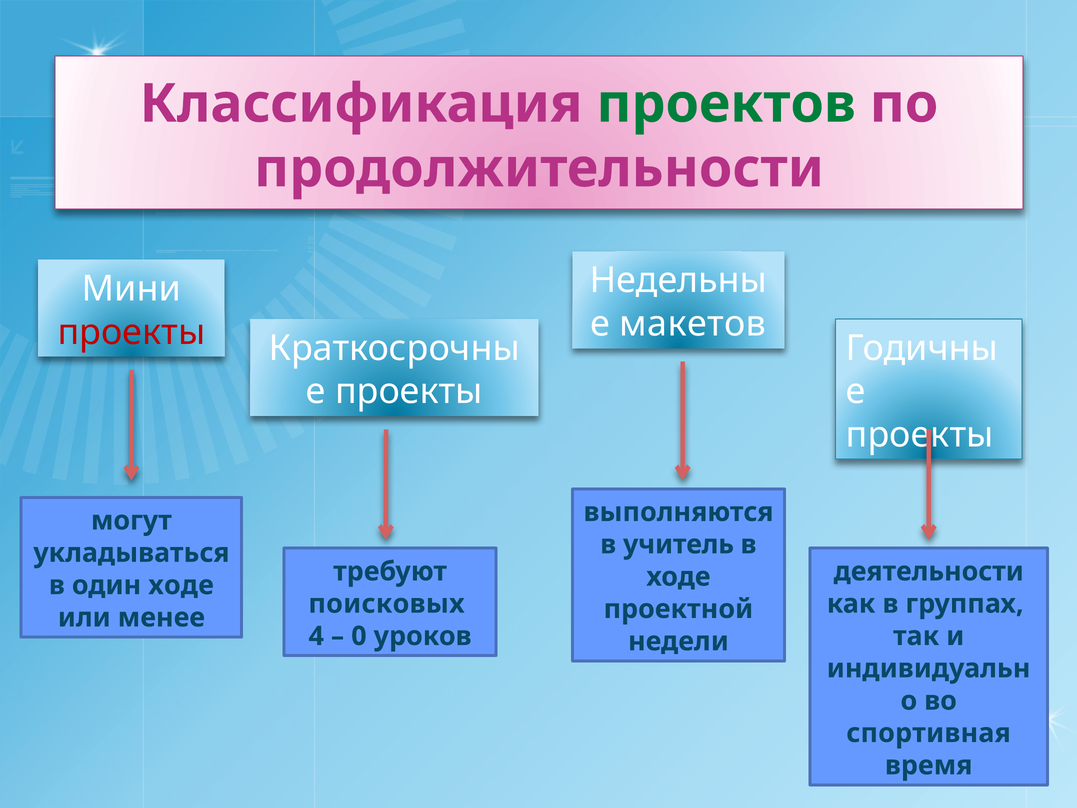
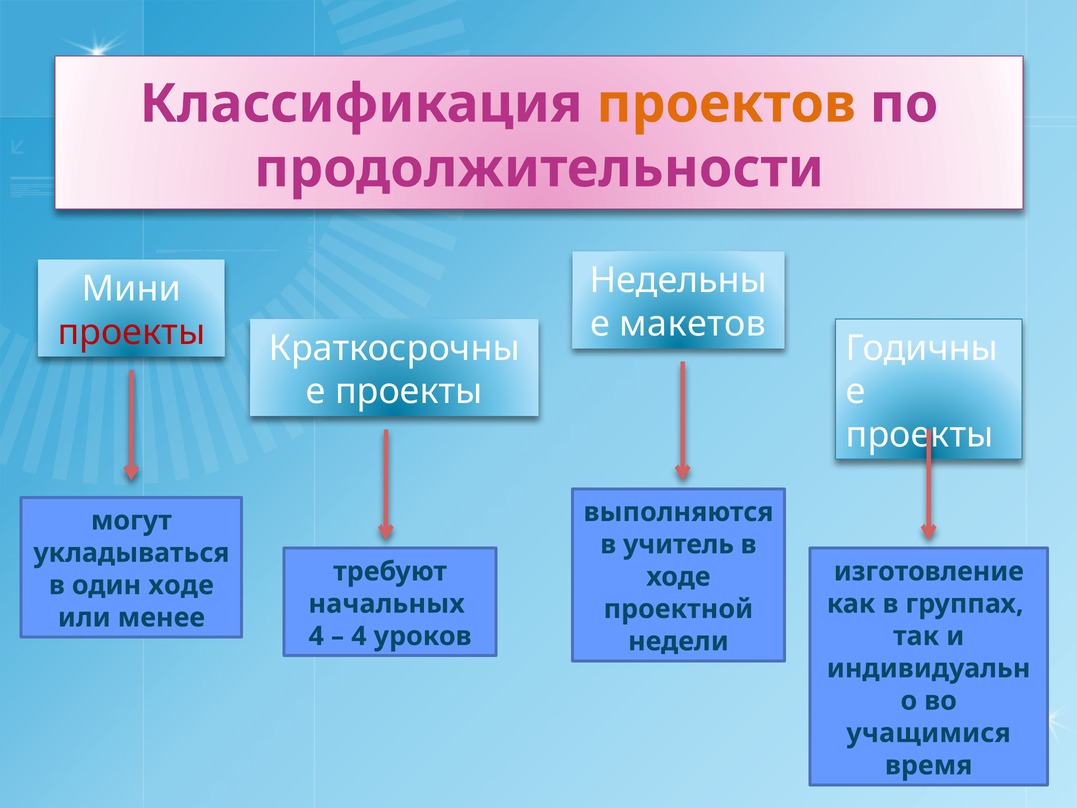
проектов colour: green -> orange (726, 104)
деятельности: деятельности -> изготовление (929, 571)
поисковых: поисковых -> начальных (387, 604)
0: 0 -> 4 (359, 636)
спортивная: спортивная -> учащимися (929, 733)
